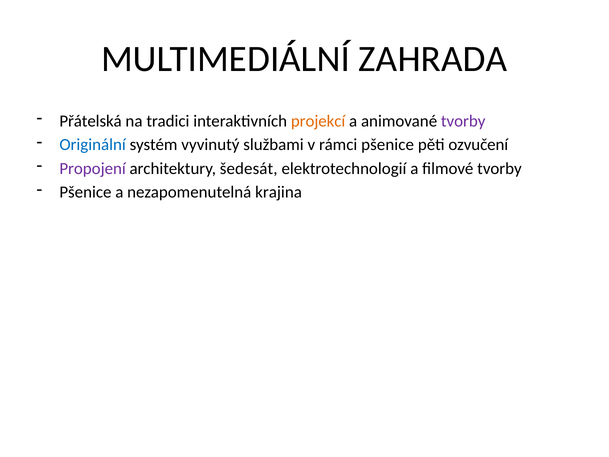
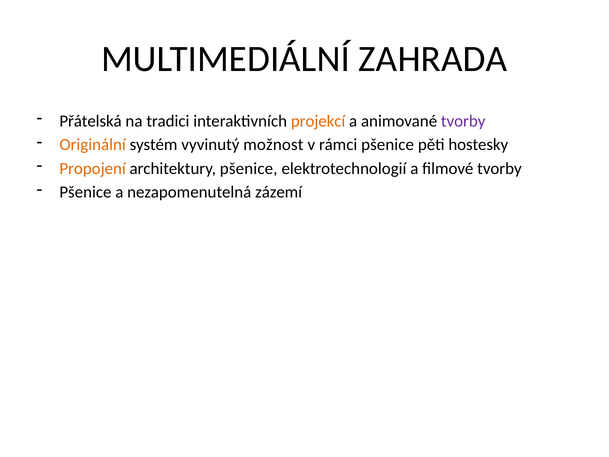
Originální colour: blue -> orange (93, 145)
službami: službami -> možnost (273, 145)
ozvučení: ozvučení -> hostesky (478, 145)
Propojení colour: purple -> orange (93, 168)
architektury šedesát: šedesát -> pšenice (249, 168)
krajina: krajina -> zázemí (279, 192)
